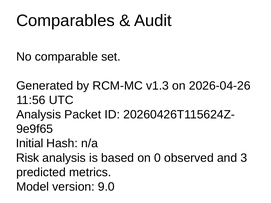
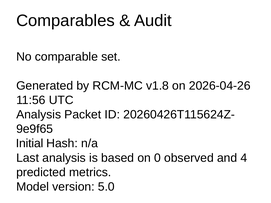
v1.3: v1.3 -> v1.8 (157, 86)
Risk: Risk -> Last (28, 158)
3: 3 -> 4 (244, 158)
9.0: 9.0 -> 5.0 (106, 187)
